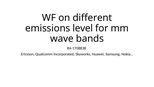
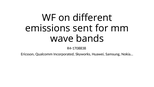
level: level -> sent (83, 28)
